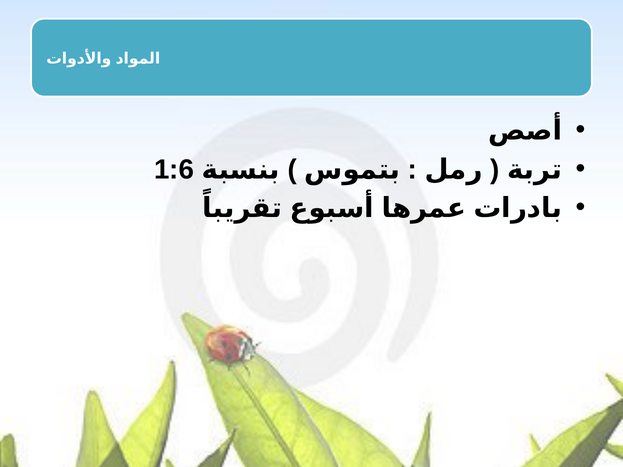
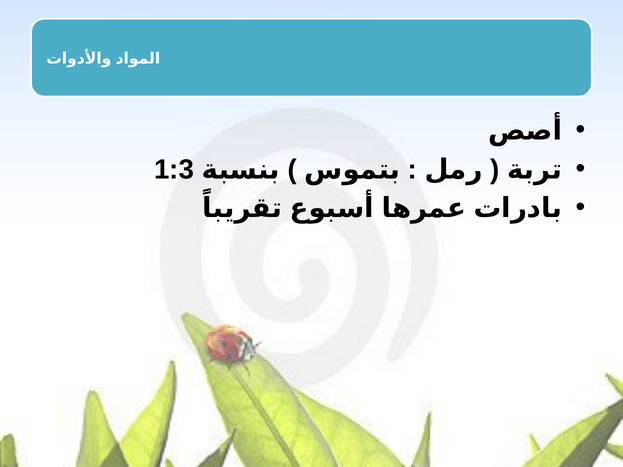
1:6: 1:6 -> 1:3 (174, 170)
